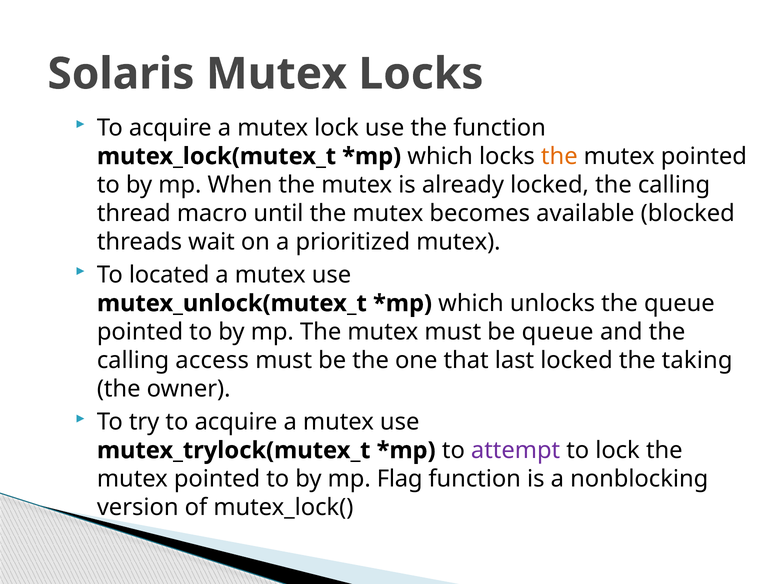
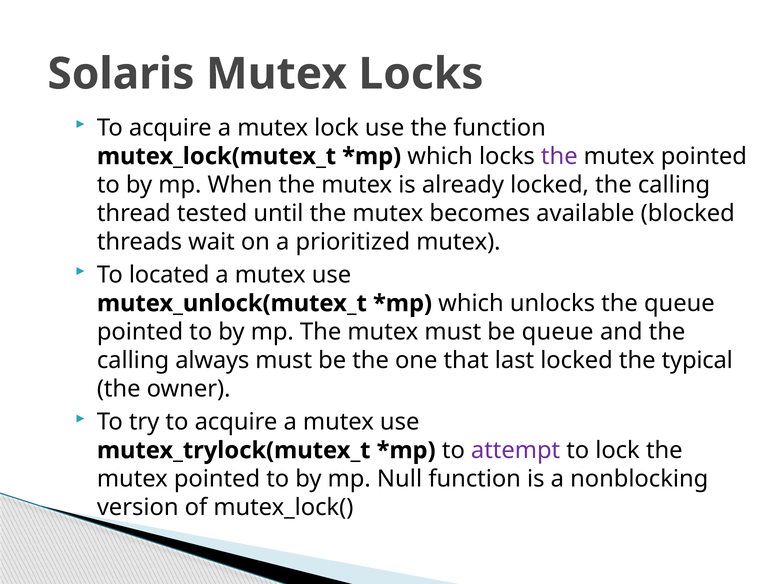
the colour: orange -> purple (559, 156)
macro: macro -> tested (212, 213)
access: access -> always (212, 360)
taking: taking -> typical (697, 360)
Flag: Flag -> Null (400, 479)
